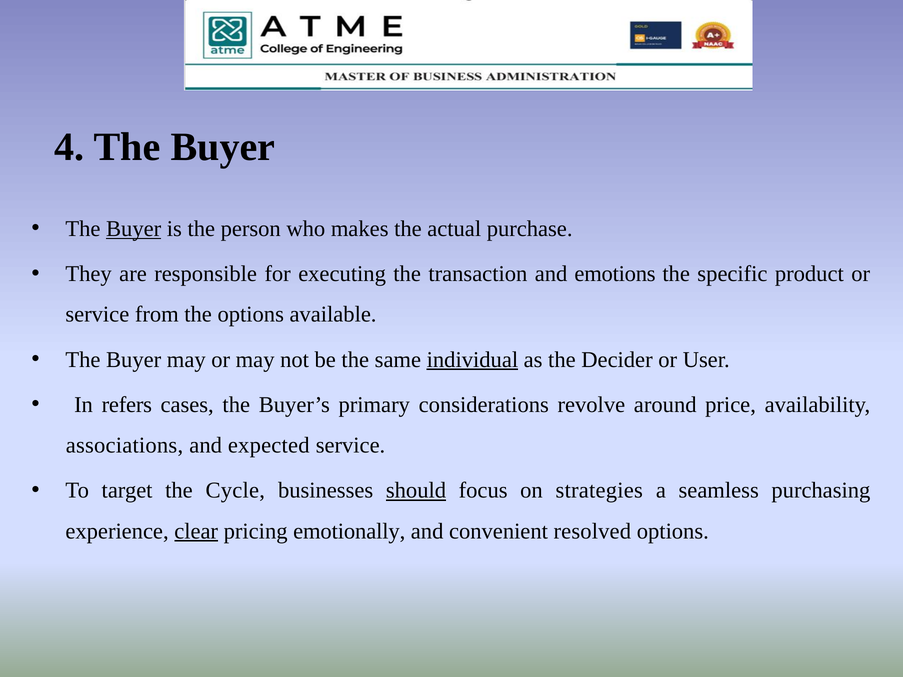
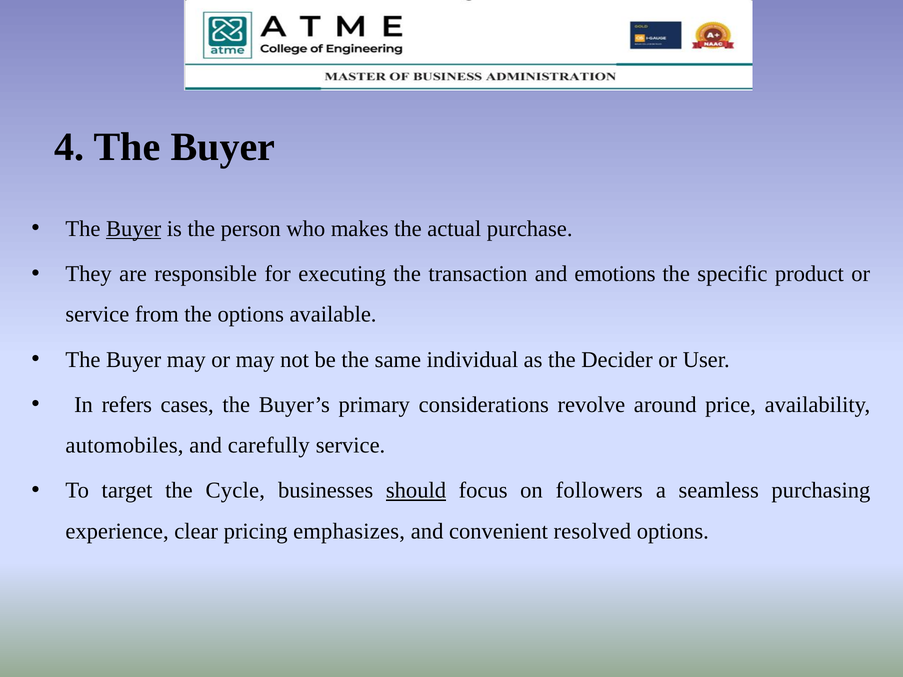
individual underline: present -> none (472, 360)
associations: associations -> automobiles (124, 446)
expected: expected -> carefully (269, 446)
strategies: strategies -> followers (599, 491)
clear underline: present -> none (196, 531)
emotionally: emotionally -> emphasizes (349, 531)
